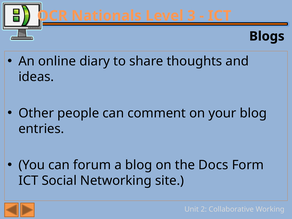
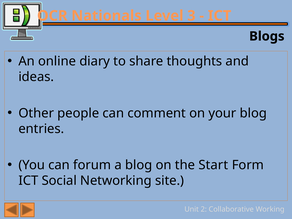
Docs: Docs -> Start (213, 165)
